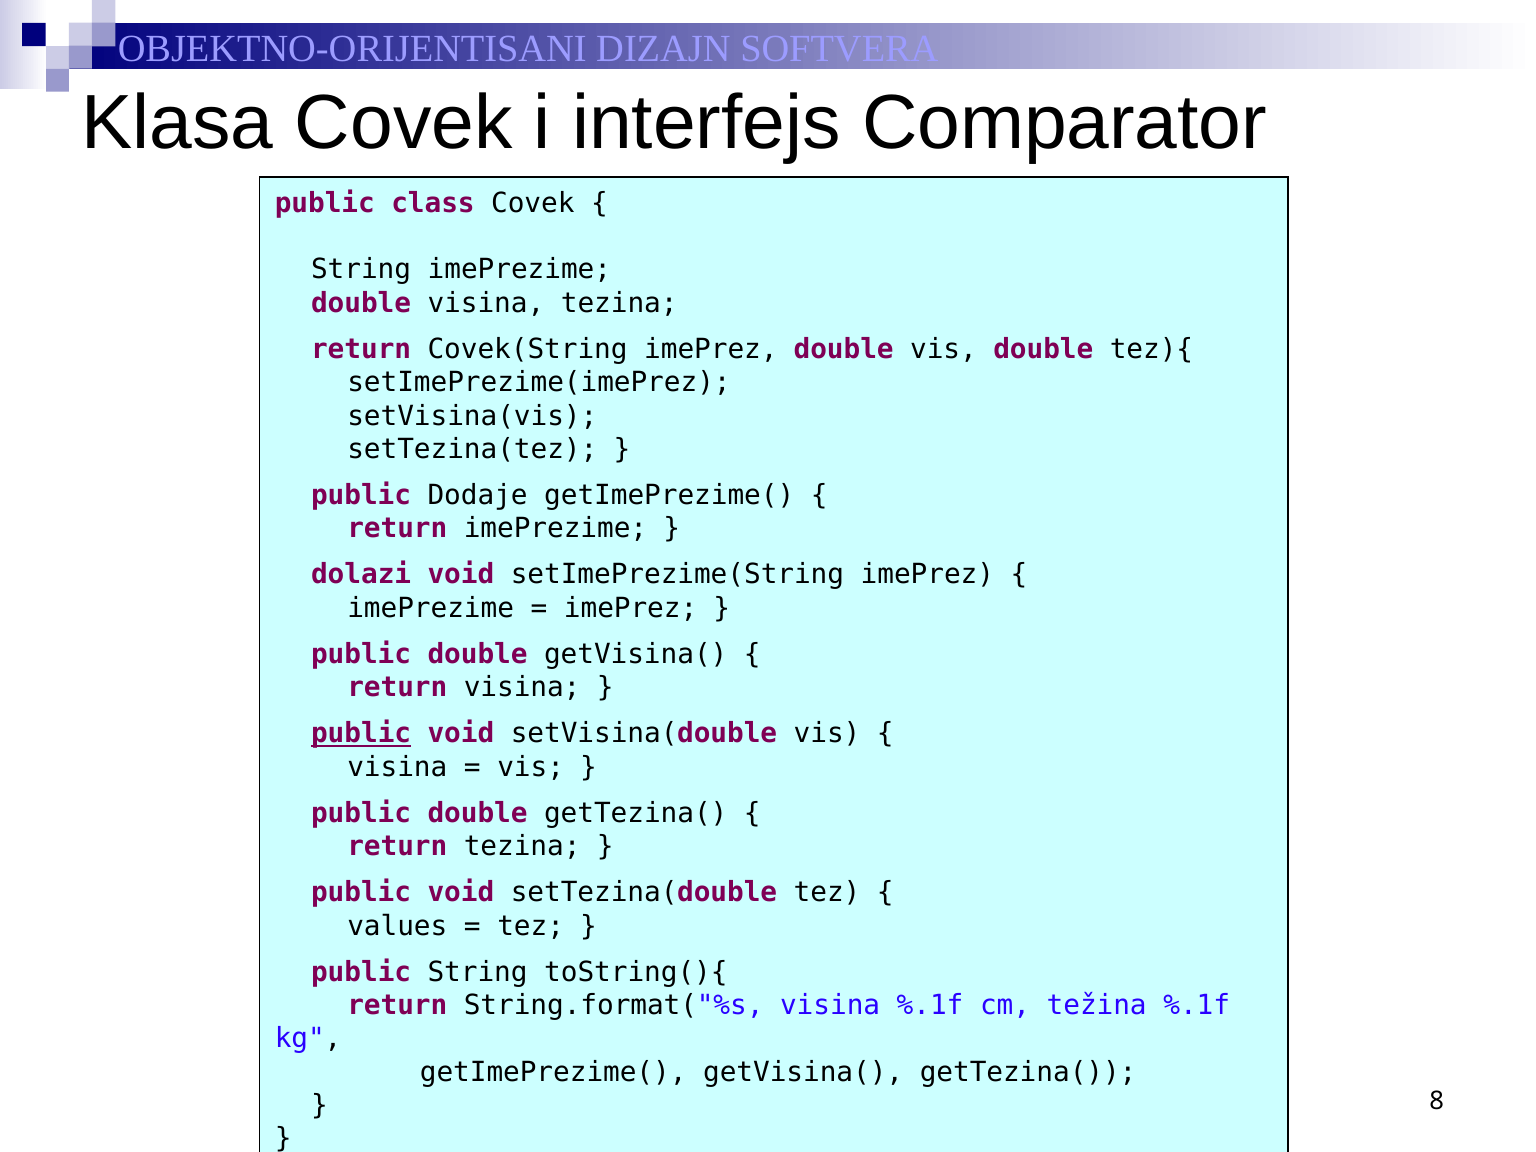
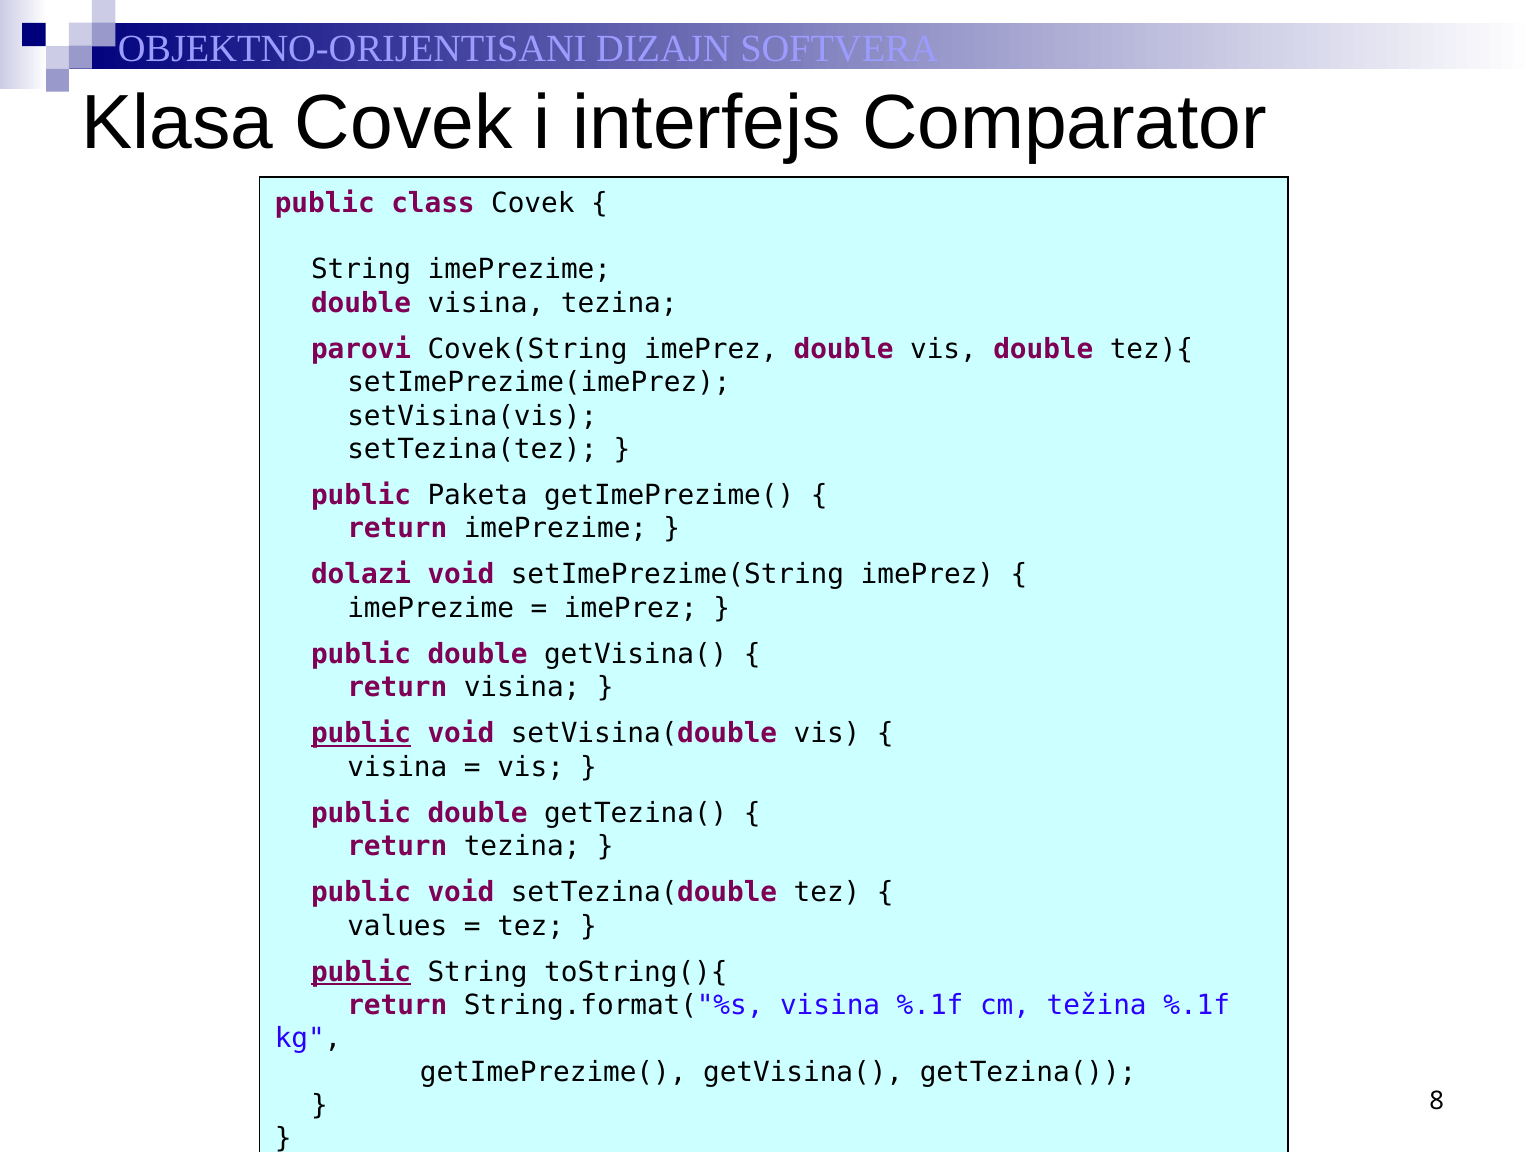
return: return -> parovi (361, 349)
Dodaje: Dodaje -> Paketa (478, 495)
public underline: none -> present (361, 972)
